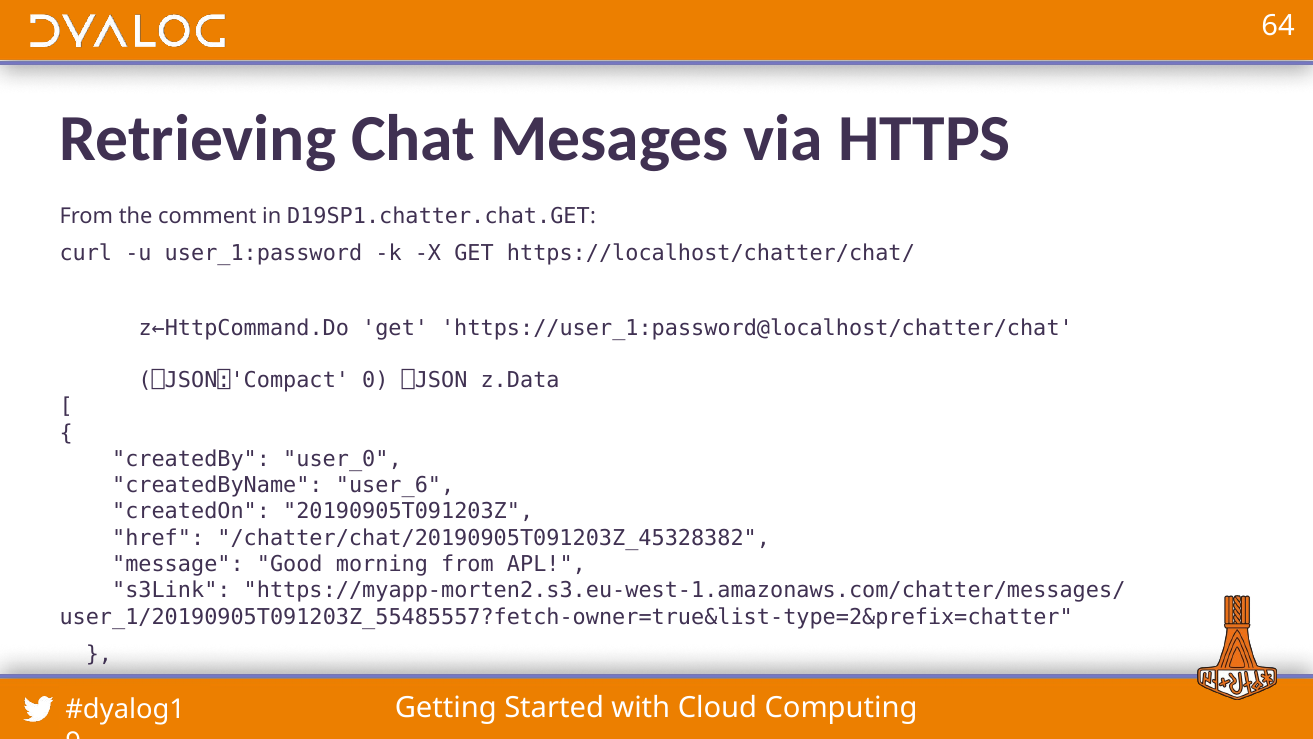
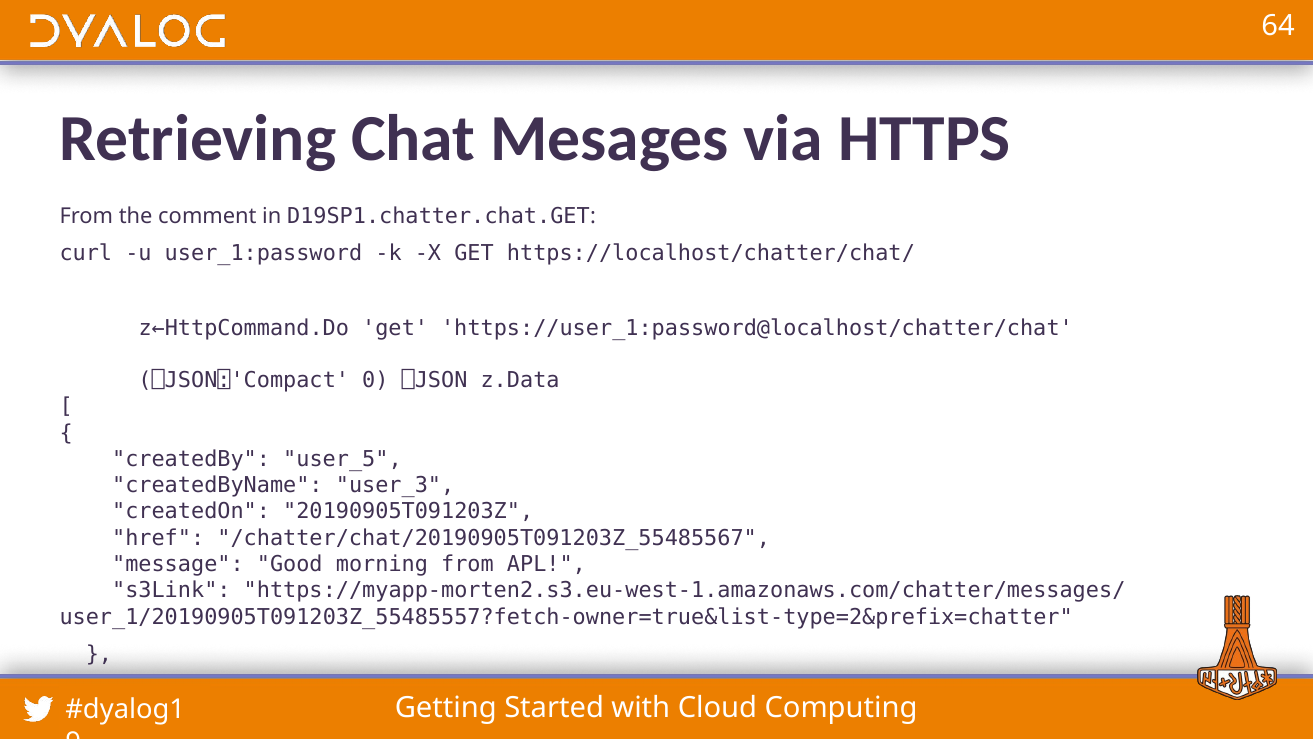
user_0: user_0 -> user_5 (342, 459)
user_6: user_6 -> user_3 (395, 485)
/chatter/chat/20190905T091203Z_45328382: /chatter/chat/20190905T091203Z_45328382 -> /chatter/chat/20190905T091203Z_55485567 (494, 538)
